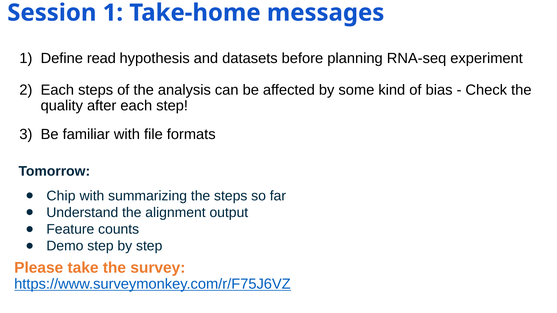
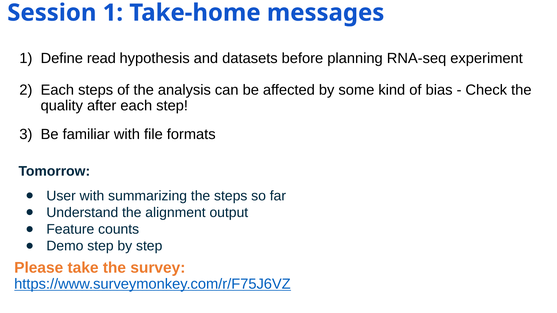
Chip: Chip -> User (61, 196)
